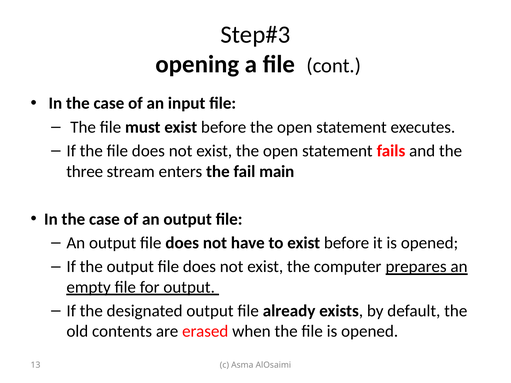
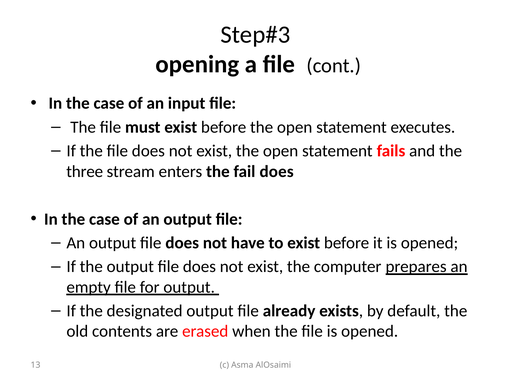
fail main: main -> does (277, 172)
